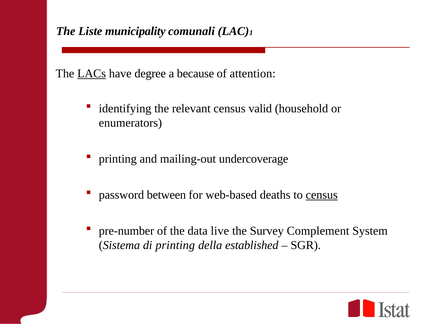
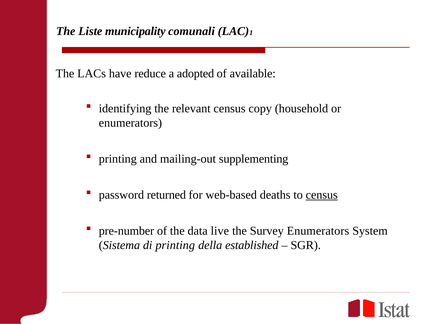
LACs underline: present -> none (92, 73)
degree: degree -> reduce (150, 73)
because: because -> adopted (195, 73)
attention: attention -> available (253, 73)
valid: valid -> copy (260, 108)
undercoverage: undercoverage -> supplementing (254, 158)
between: between -> returned (166, 194)
Survey Complement: Complement -> Enumerators (318, 230)
